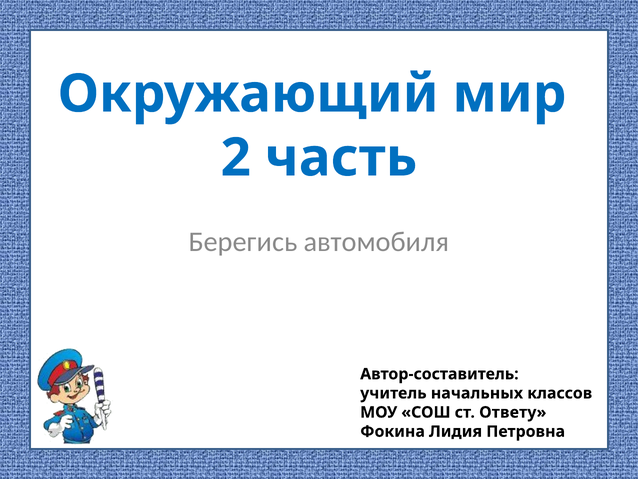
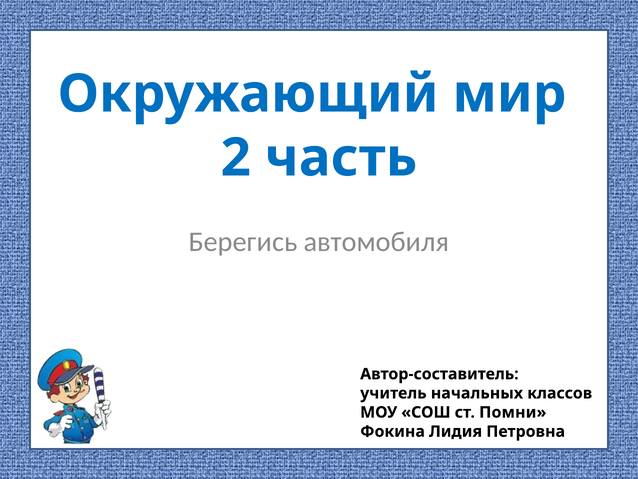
Ответу: Ответу -> Помни (513, 412)
